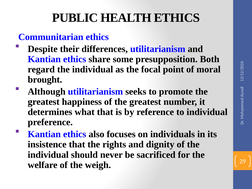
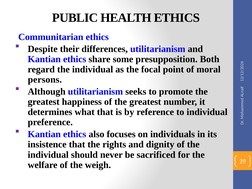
brought: brought -> persons (45, 80)
